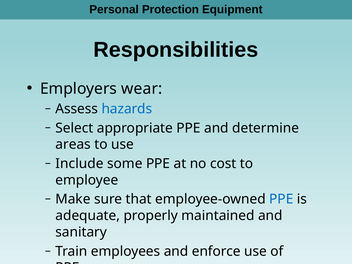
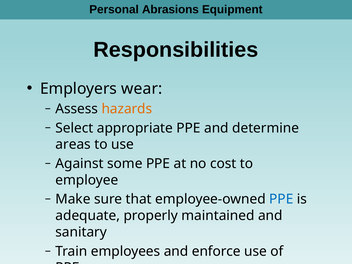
Protection: Protection -> Abrasions (170, 10)
hazards colour: blue -> orange (127, 109)
Include: Include -> Against (80, 164)
